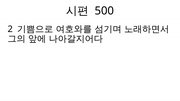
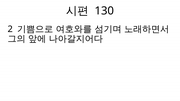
500: 500 -> 130 (104, 11)
